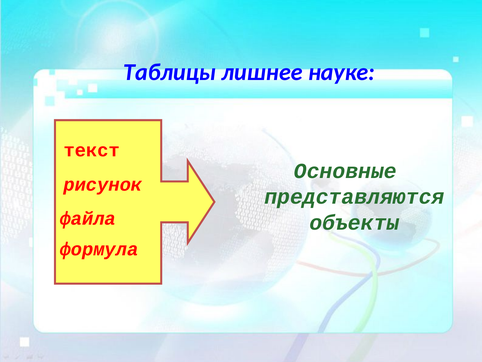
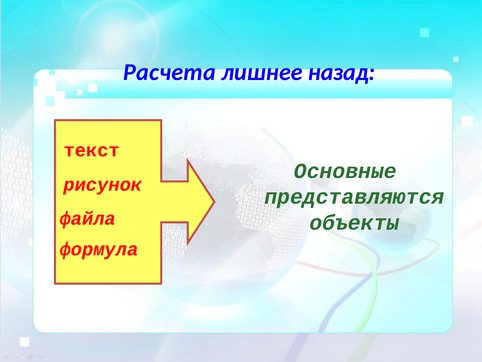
Таблицы: Таблицы -> Расчета (170, 72)
науке: науке -> назад (341, 72)
